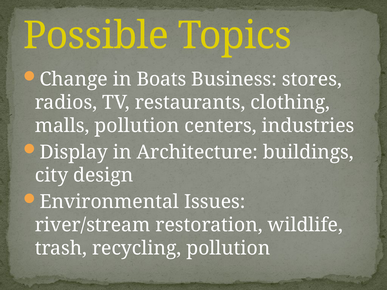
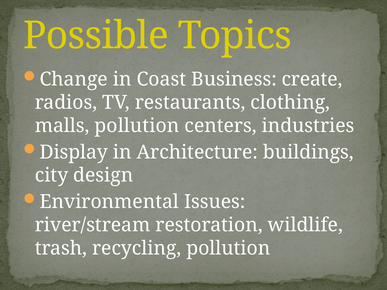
Boats: Boats -> Coast (161, 79)
stores: stores -> create (312, 79)
